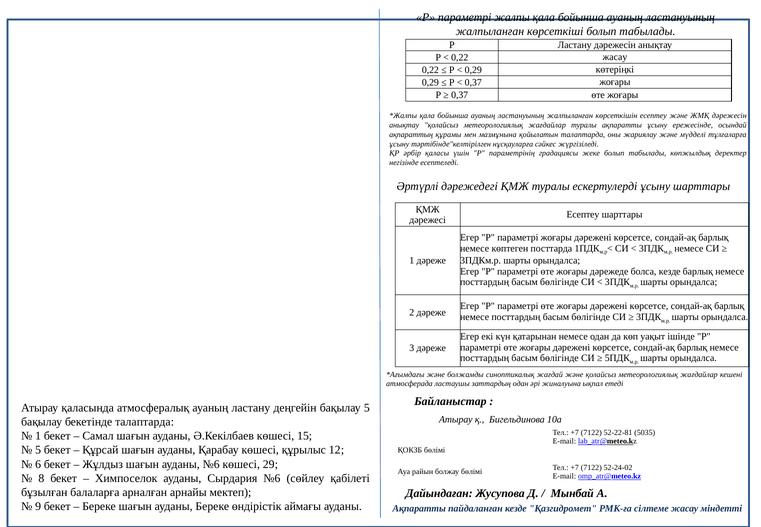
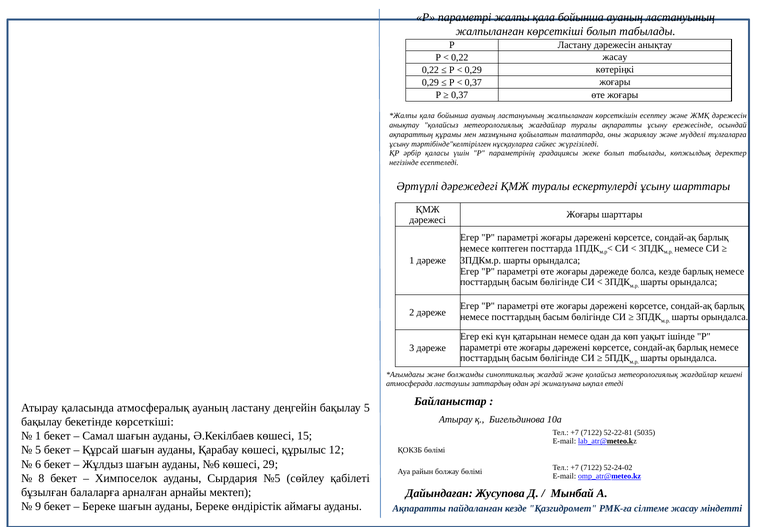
Есептеу: Есептеу -> Жоғары (583, 215)
бекетінде талаптарда: талаптарда -> көрсеткіші (145, 422)
Сырдария №6: №6 -> №5 (272, 478)
